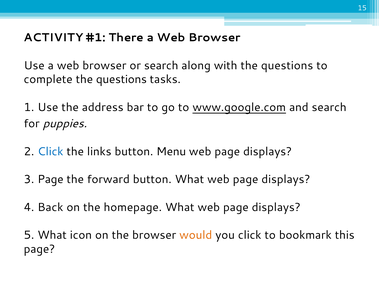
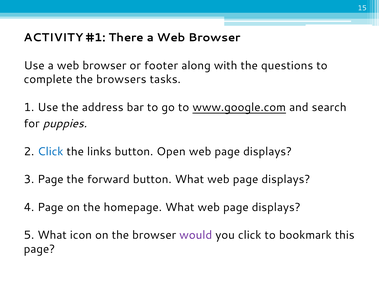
or search: search -> footer (161, 65)
complete the questions: questions -> browsers (121, 79)
Menu: Menu -> Open (171, 151)
4 Back: Back -> Page (50, 207)
would colour: orange -> purple (196, 234)
